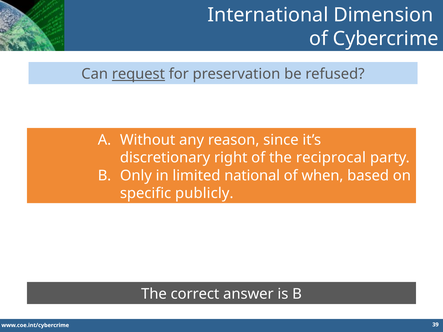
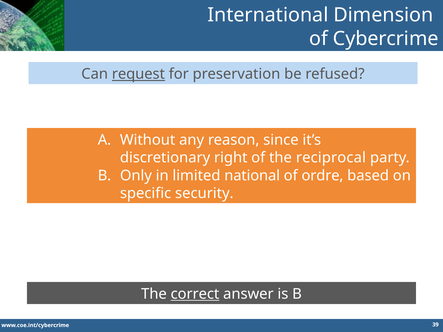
when: when -> ordre (322, 176)
publicly: publicly -> security (204, 193)
correct underline: none -> present (195, 294)
